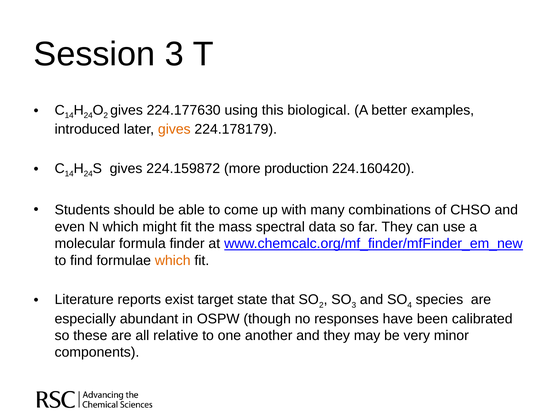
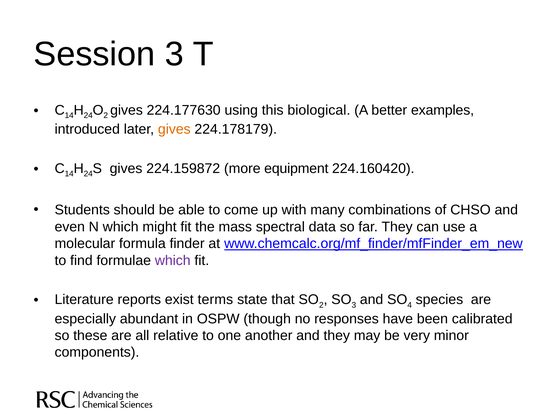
production: production -> equipment (296, 168)
which colour: orange -> purple (173, 260)
target: target -> terms (215, 300)
